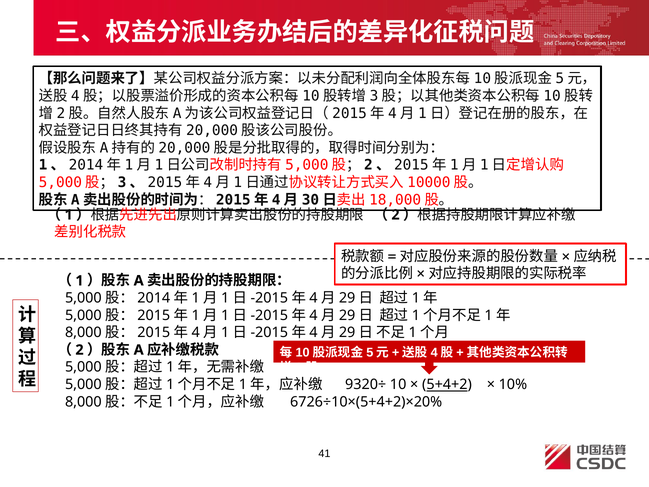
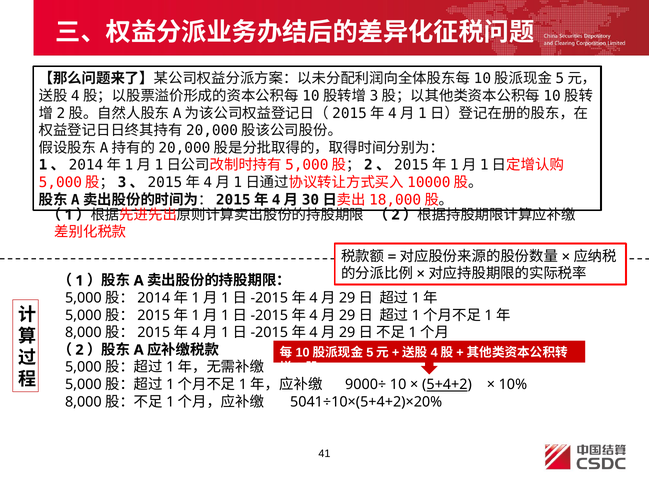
9320÷: 9320÷ -> 9000÷ (366, 384)
6726÷10×(5+4+2)×20%: 6726÷10×(5+4+2)×20% -> 5041÷10×(5+4+2)×20% (366, 402)
